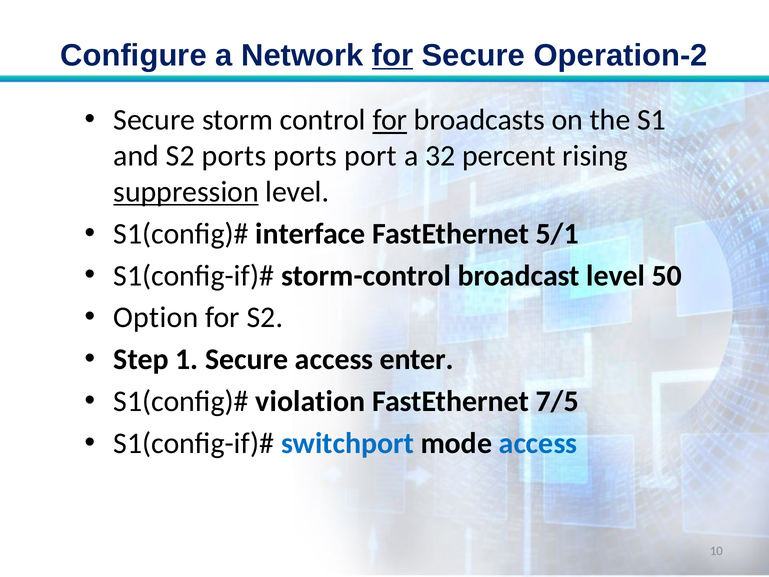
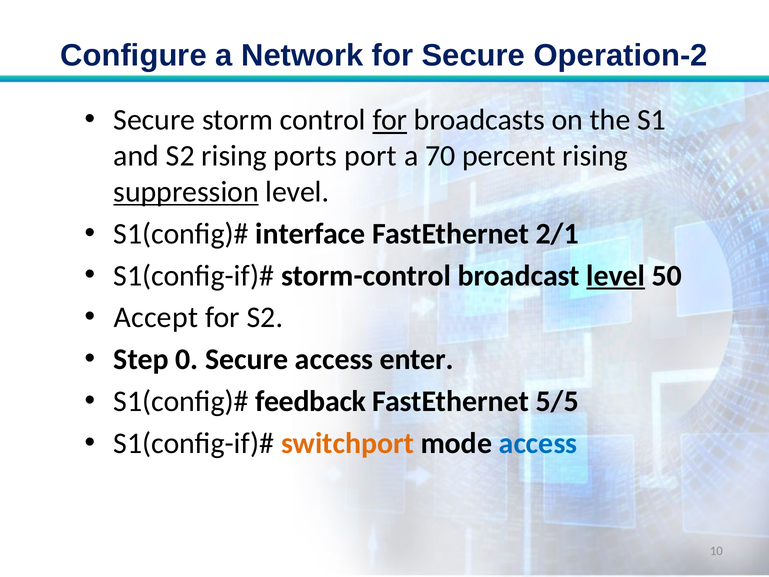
for underline: present -> none (393, 55)
S2 ports: ports -> rising (234, 156)
32: 32 -> 70 (440, 156)
5/1: 5/1 -> 2/1 (557, 234)
level underline: none -> present (616, 276)
Option: Option -> Accept (156, 317)
1: 1 -> 0 (187, 359)
violation: violation -> feedback (311, 401)
7/5: 7/5 -> 5/5 (557, 401)
switchport colour: blue -> orange (348, 443)
